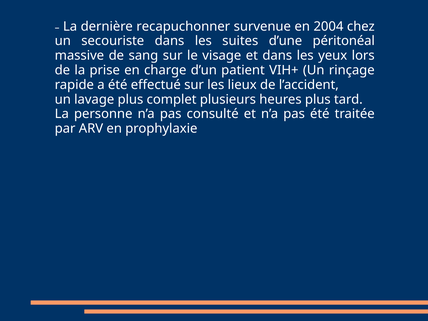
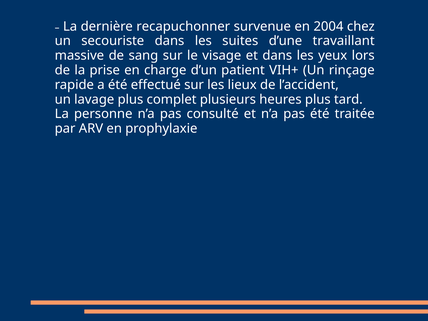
péritonéal: péritonéal -> travaillant (344, 41)
